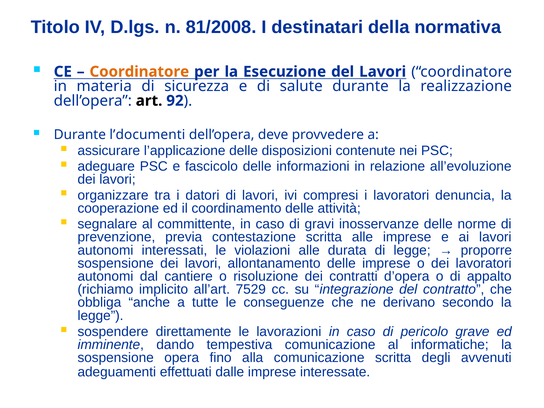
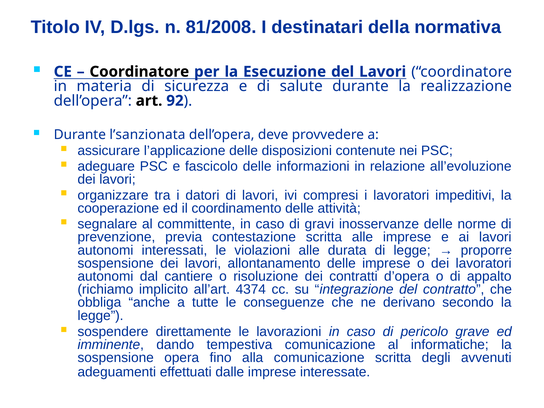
Coordinatore colour: orange -> black (139, 72)
l’documenti: l’documenti -> l’sanzionata (147, 135)
denuncia: denuncia -> impeditivi (465, 195)
7529: 7529 -> 4374 (251, 289)
